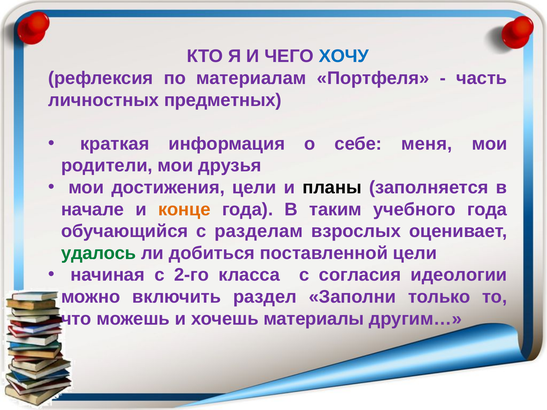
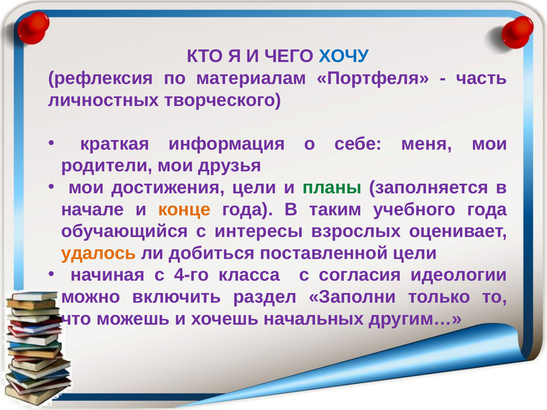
предметных: предметных -> творческого (223, 100)
планы colour: black -> green (332, 188)
разделам: разделам -> интересы (259, 231)
удалось colour: green -> orange (99, 253)
2-го: 2-го -> 4-го (192, 275)
материалы: материалы -> начальных (314, 319)
